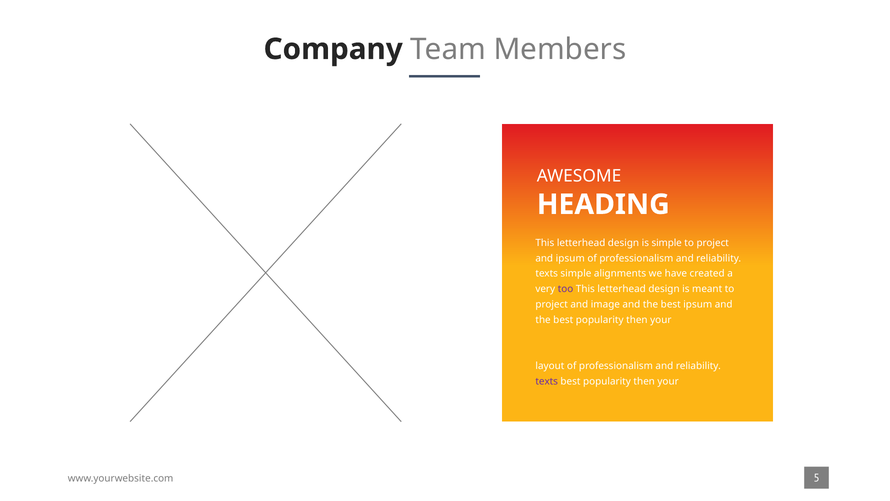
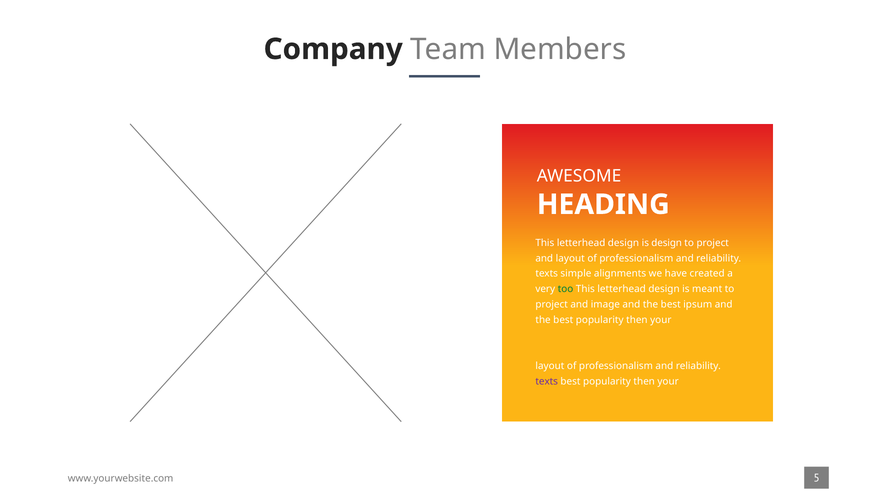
is simple: simple -> design (667, 243)
and ipsum: ipsum -> layout (570, 258)
too colour: purple -> green (566, 289)
